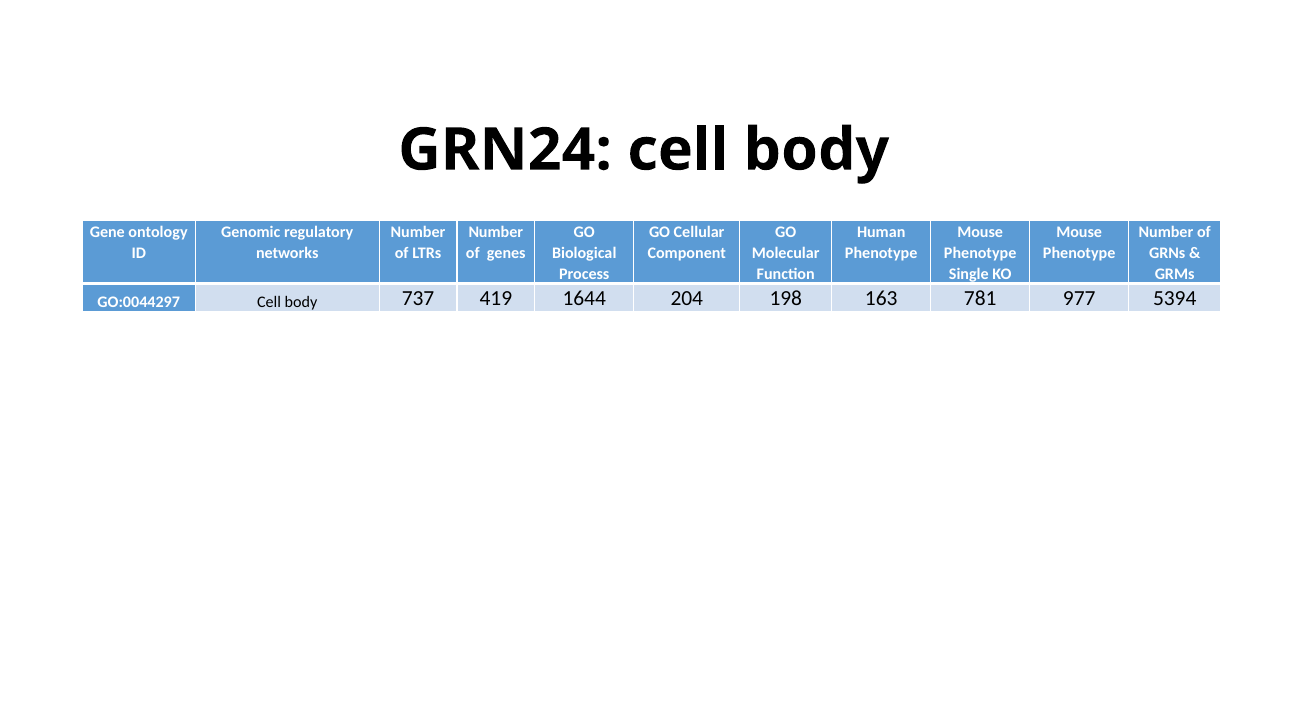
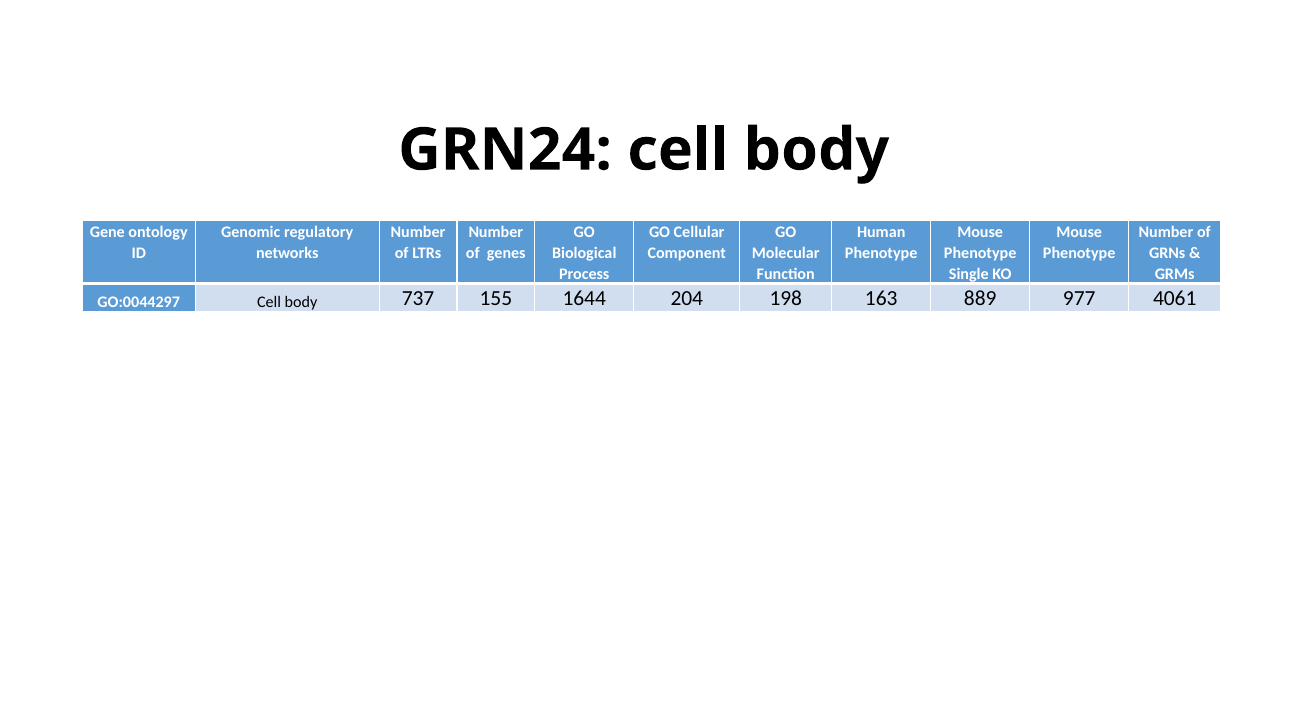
419: 419 -> 155 (496, 299)
781: 781 -> 889 (980, 299)
5394: 5394 -> 4061 (1175, 299)
